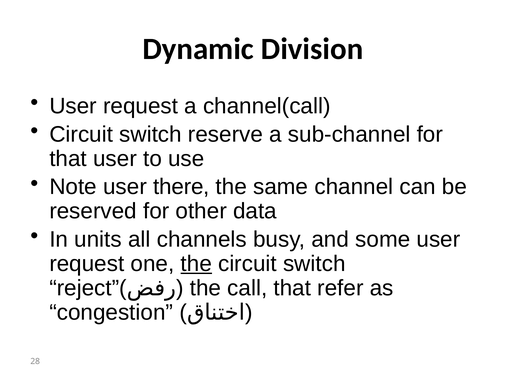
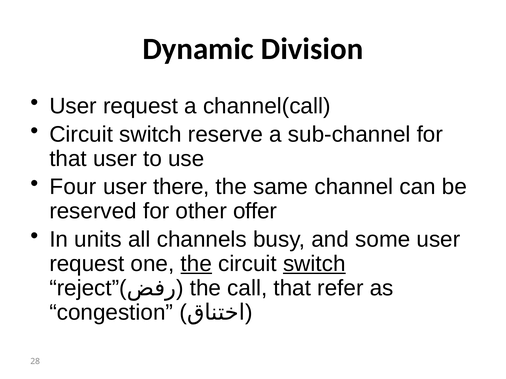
Note: Note -> Four (73, 187)
data: data -> offer (255, 211)
switch underline: none -> present (314, 264)
